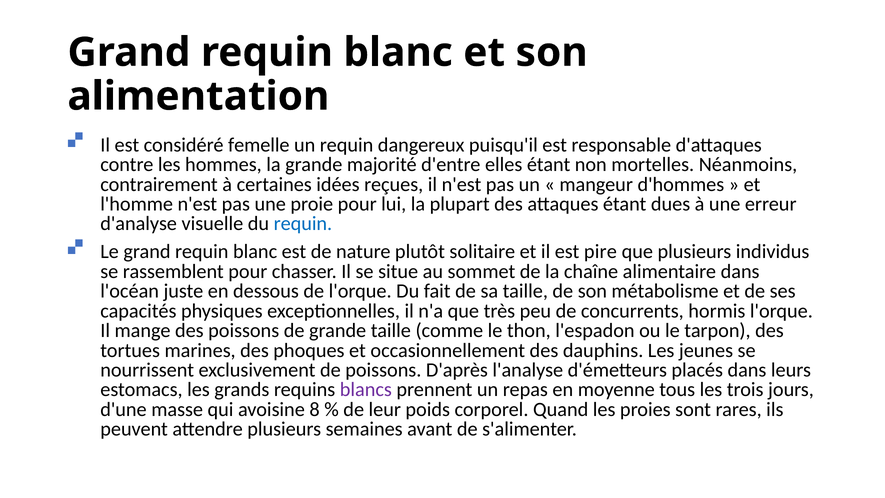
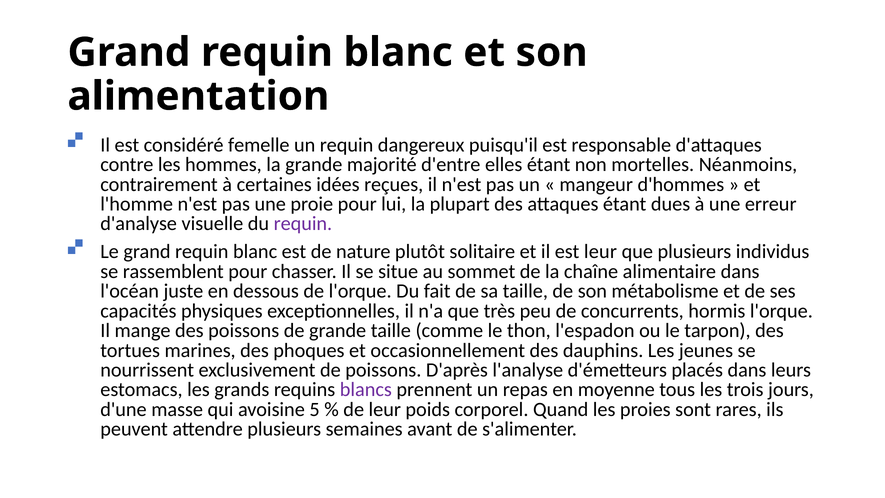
requin colour: blue -> purple (303, 224)
est pire: pire -> leur (600, 252)
8: 8 -> 5 (315, 409)
